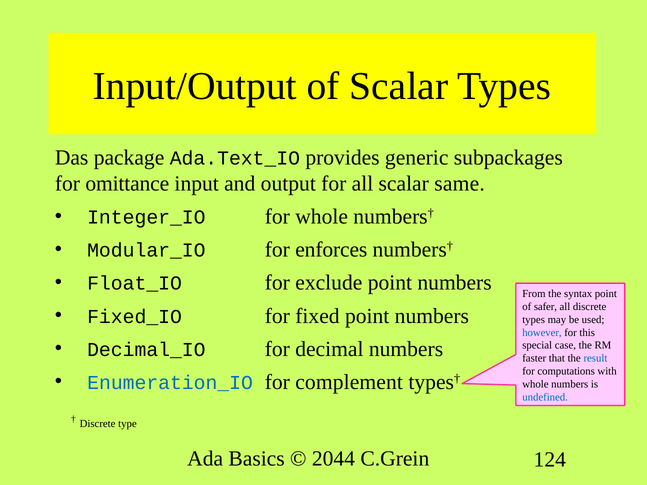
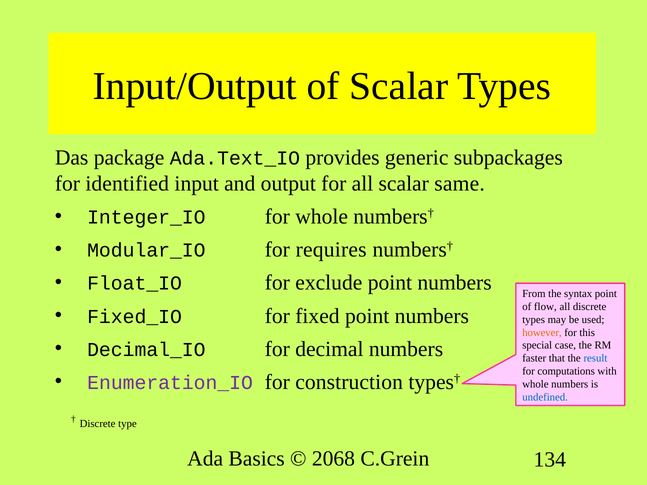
omittance: omittance -> identified (127, 184)
enforces: enforces -> requires (331, 250)
safer: safer -> flow (545, 307)
however colour: blue -> orange (542, 333)
Enumeration_IO colour: blue -> purple (170, 383)
complement: complement -> construction (349, 382)
2044: 2044 -> 2068 (333, 459)
124: 124 -> 134 (550, 460)
